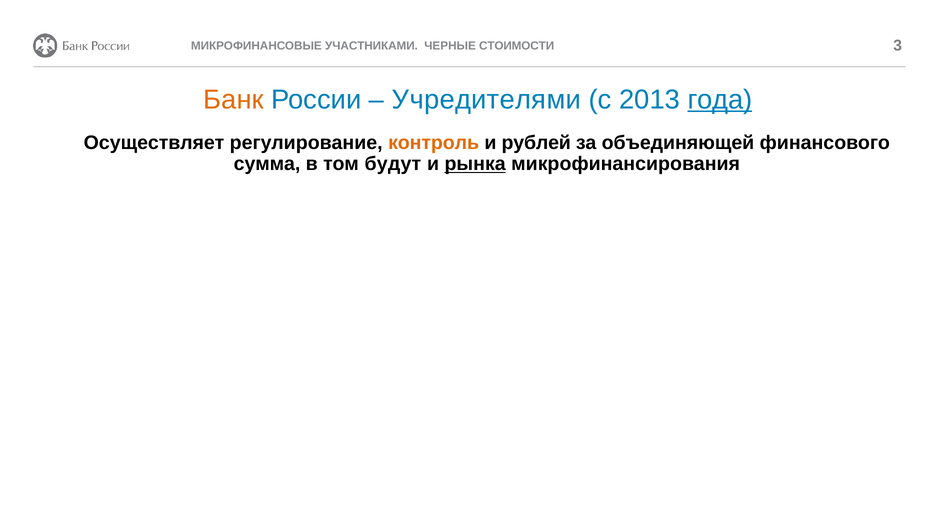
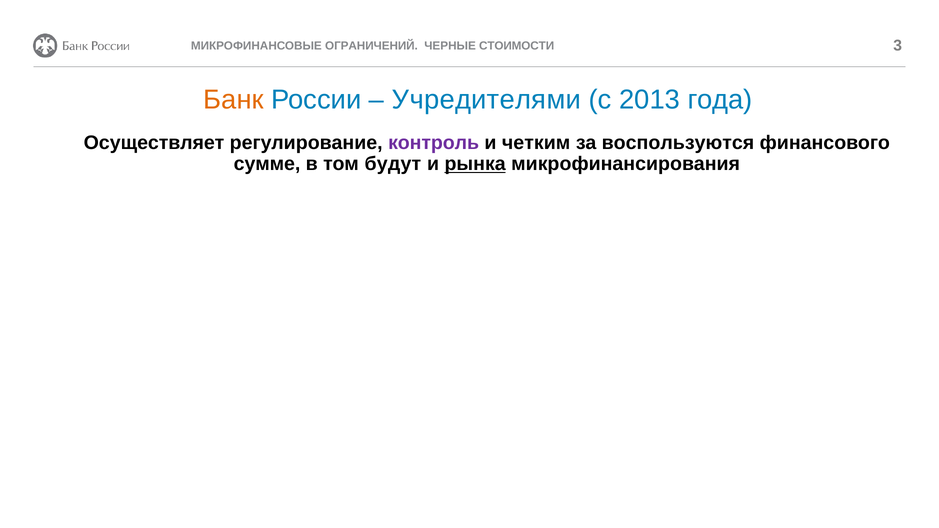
УЧАСТНИКАМИ: УЧАСТНИКАМИ -> ОГРАНИЧЕНИЙ (371, 46)
года underline: present -> none (720, 100)
контроль colour: orange -> purple (434, 143)
рублей: рублей -> четким (536, 143)
объединяющей: объединяющей -> воспользуются (678, 143)
сумма: сумма -> сумме (267, 164)
